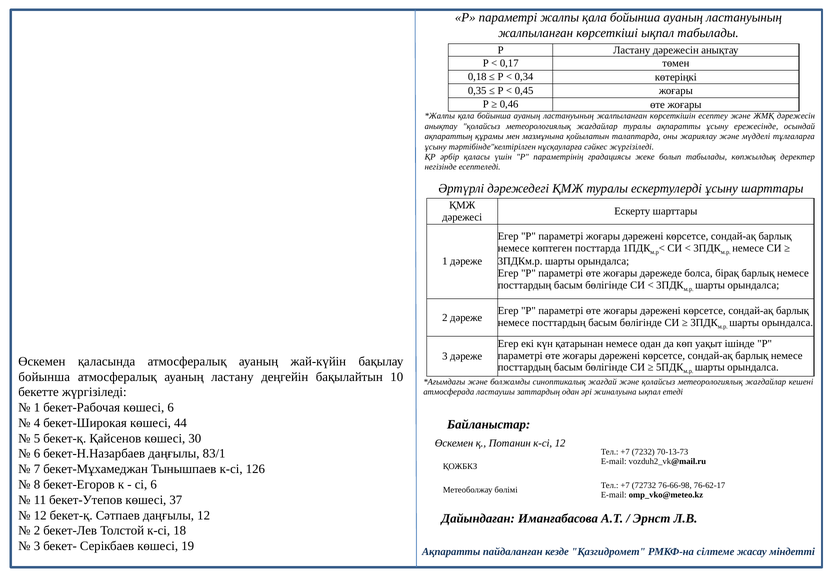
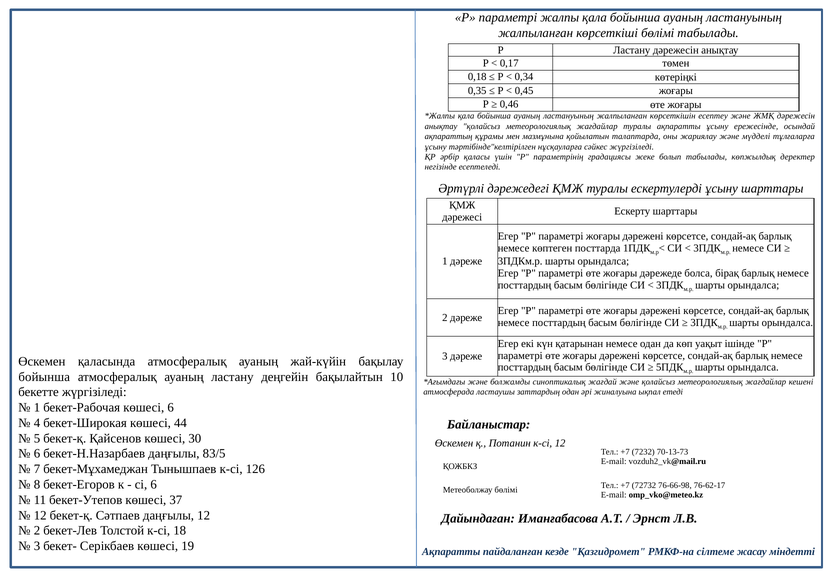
көрсеткіші ықпал: ықпал -> бөлімі (658, 33)
83/1: 83/1 -> 83/5 (214, 453)
